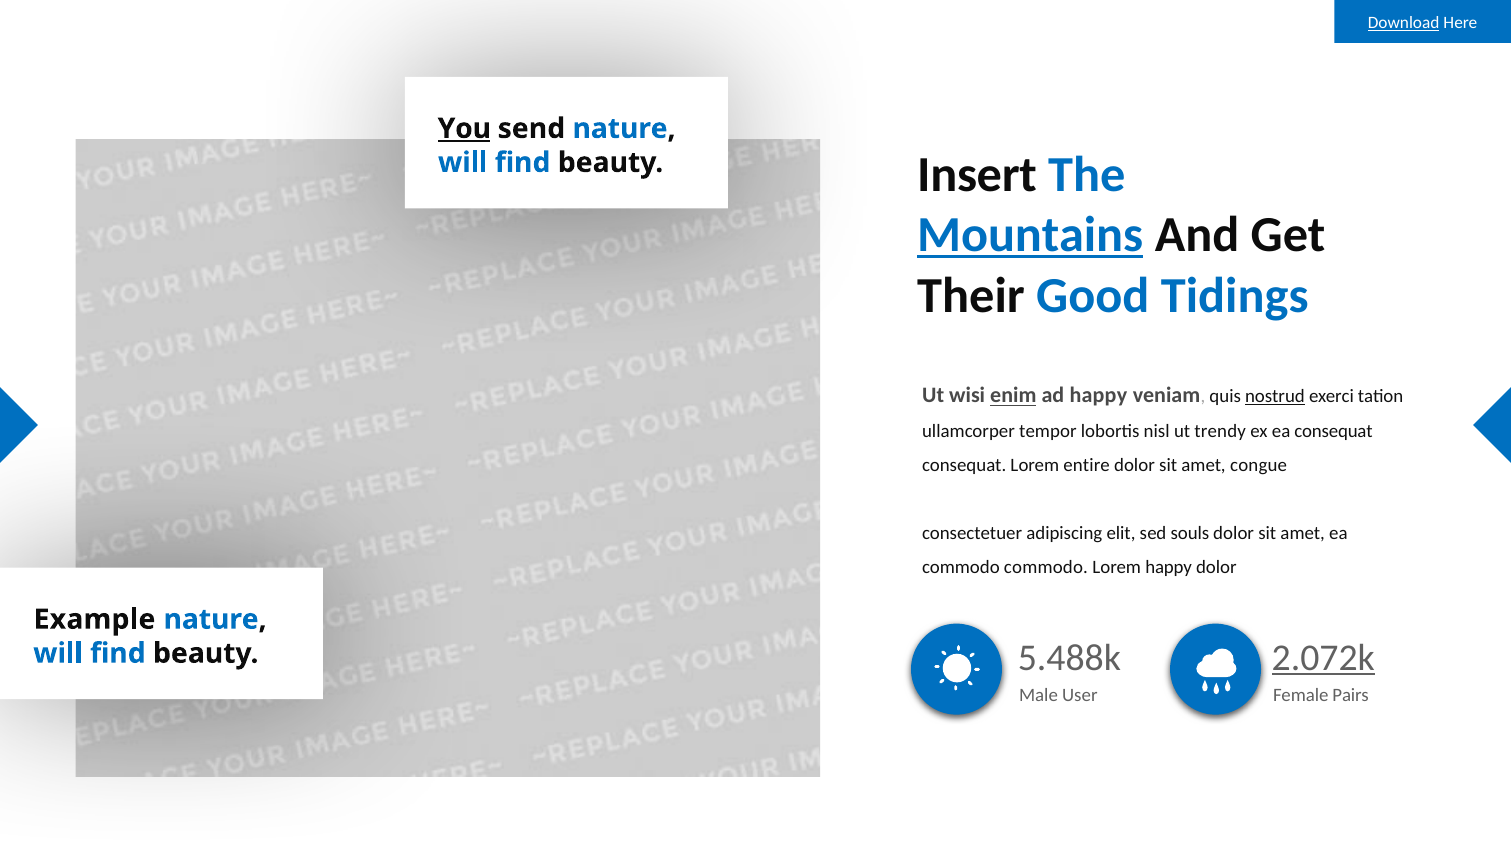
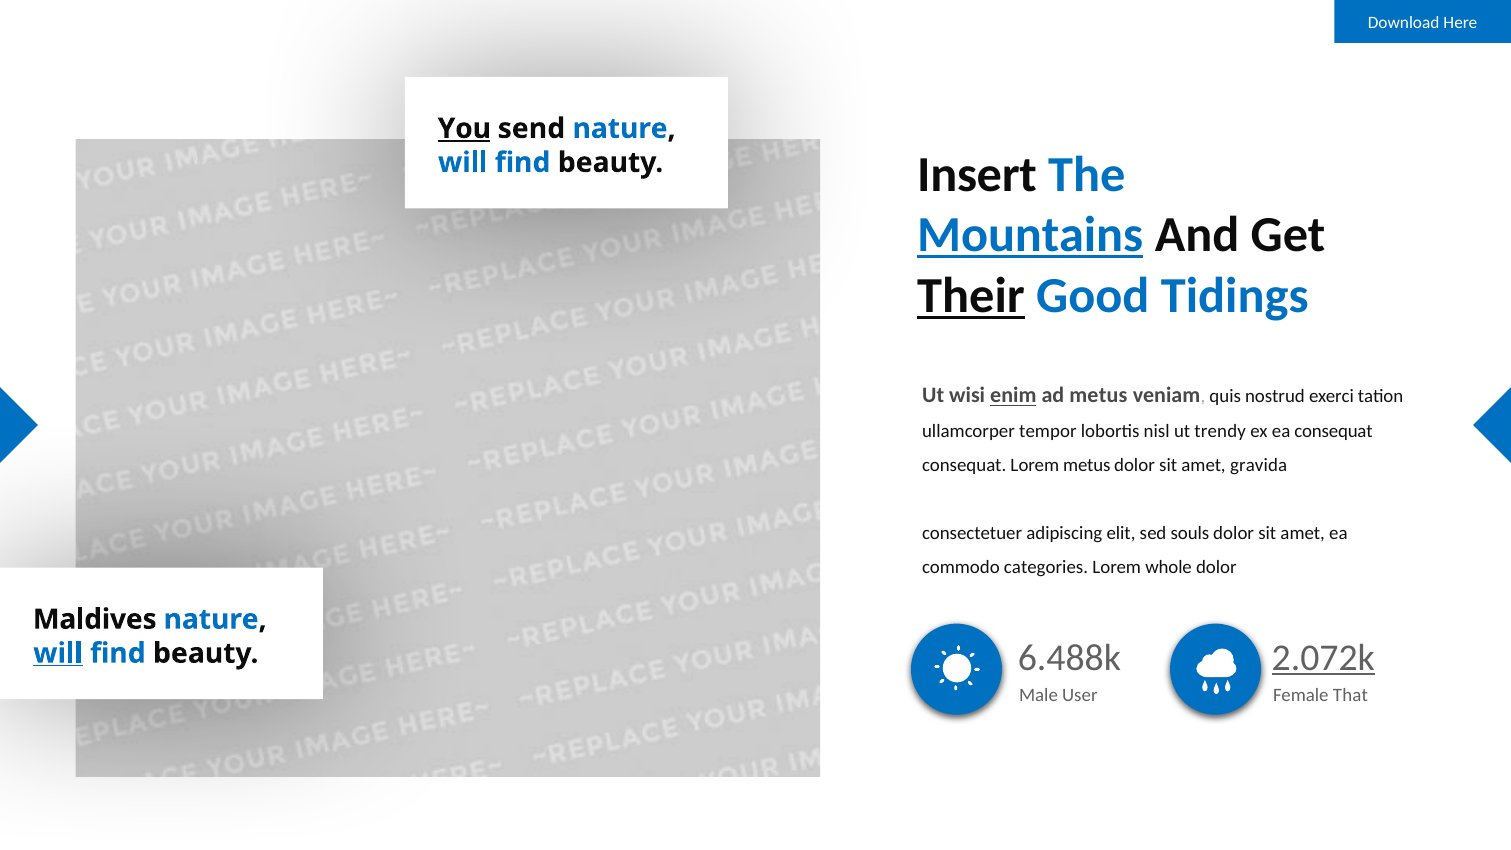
Download underline: present -> none (1404, 23)
Their underline: none -> present (971, 296)
ad happy: happy -> metus (1098, 396)
nostrud underline: present -> none (1275, 397)
Lorem entire: entire -> metus (1087, 465)
congue: congue -> gravida (1259, 465)
commodo commodo: commodo -> categories (1046, 567)
Lorem happy: happy -> whole (1169, 567)
Example: Example -> Maldives (95, 619)
5.488k: 5.488k -> 6.488k (1069, 658)
will underline: none -> present (58, 653)
Pairs: Pairs -> That (1350, 695)
